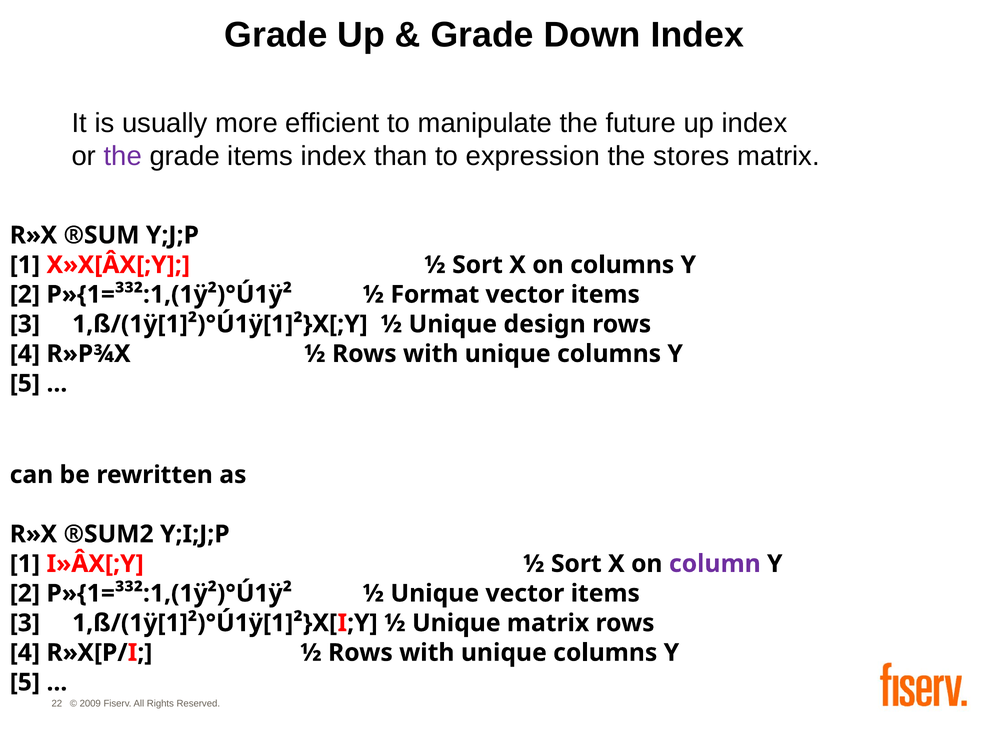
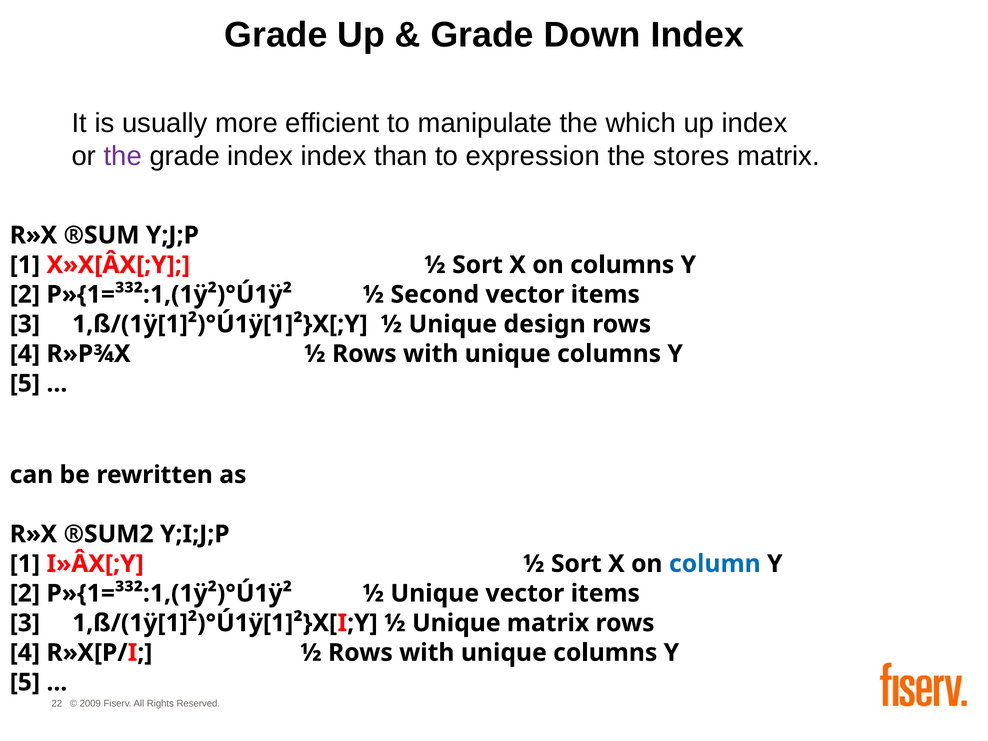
future: future -> which (641, 123)
grade items: items -> index (260, 156)
Format: Format -> Second (435, 295)
column colour: purple -> blue (715, 564)
